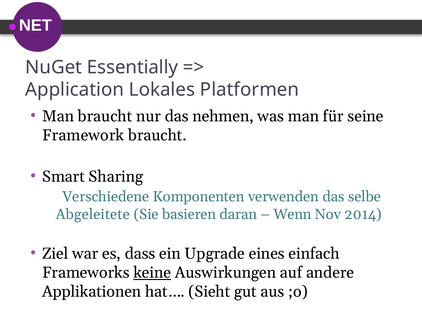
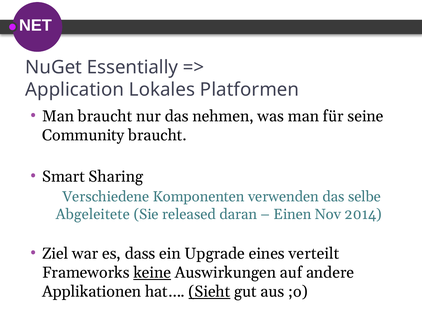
Framework: Framework -> Community (83, 135)
basieren: basieren -> released (189, 215)
Wenn: Wenn -> Einen (292, 215)
einfach: einfach -> verteilt (314, 254)
Sieht underline: none -> present (209, 292)
